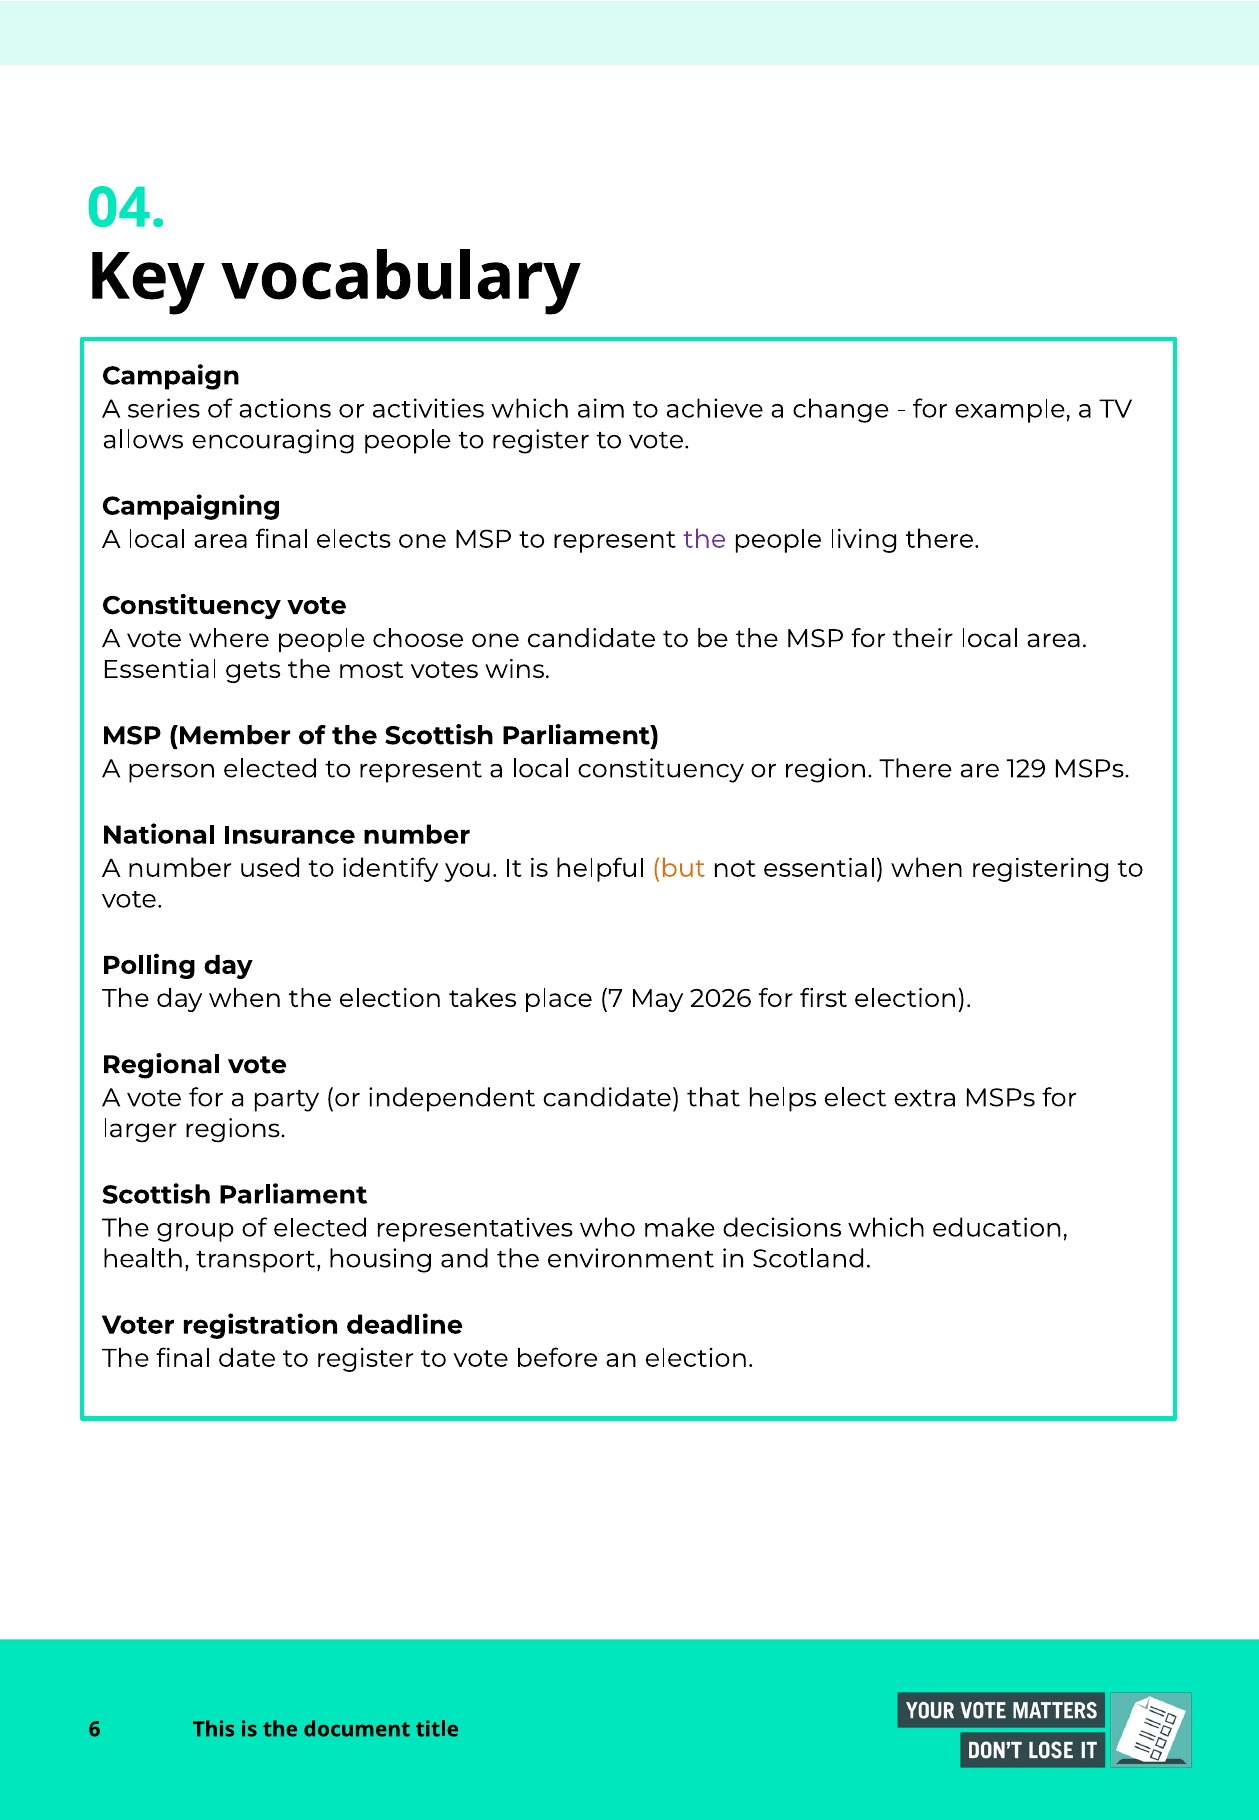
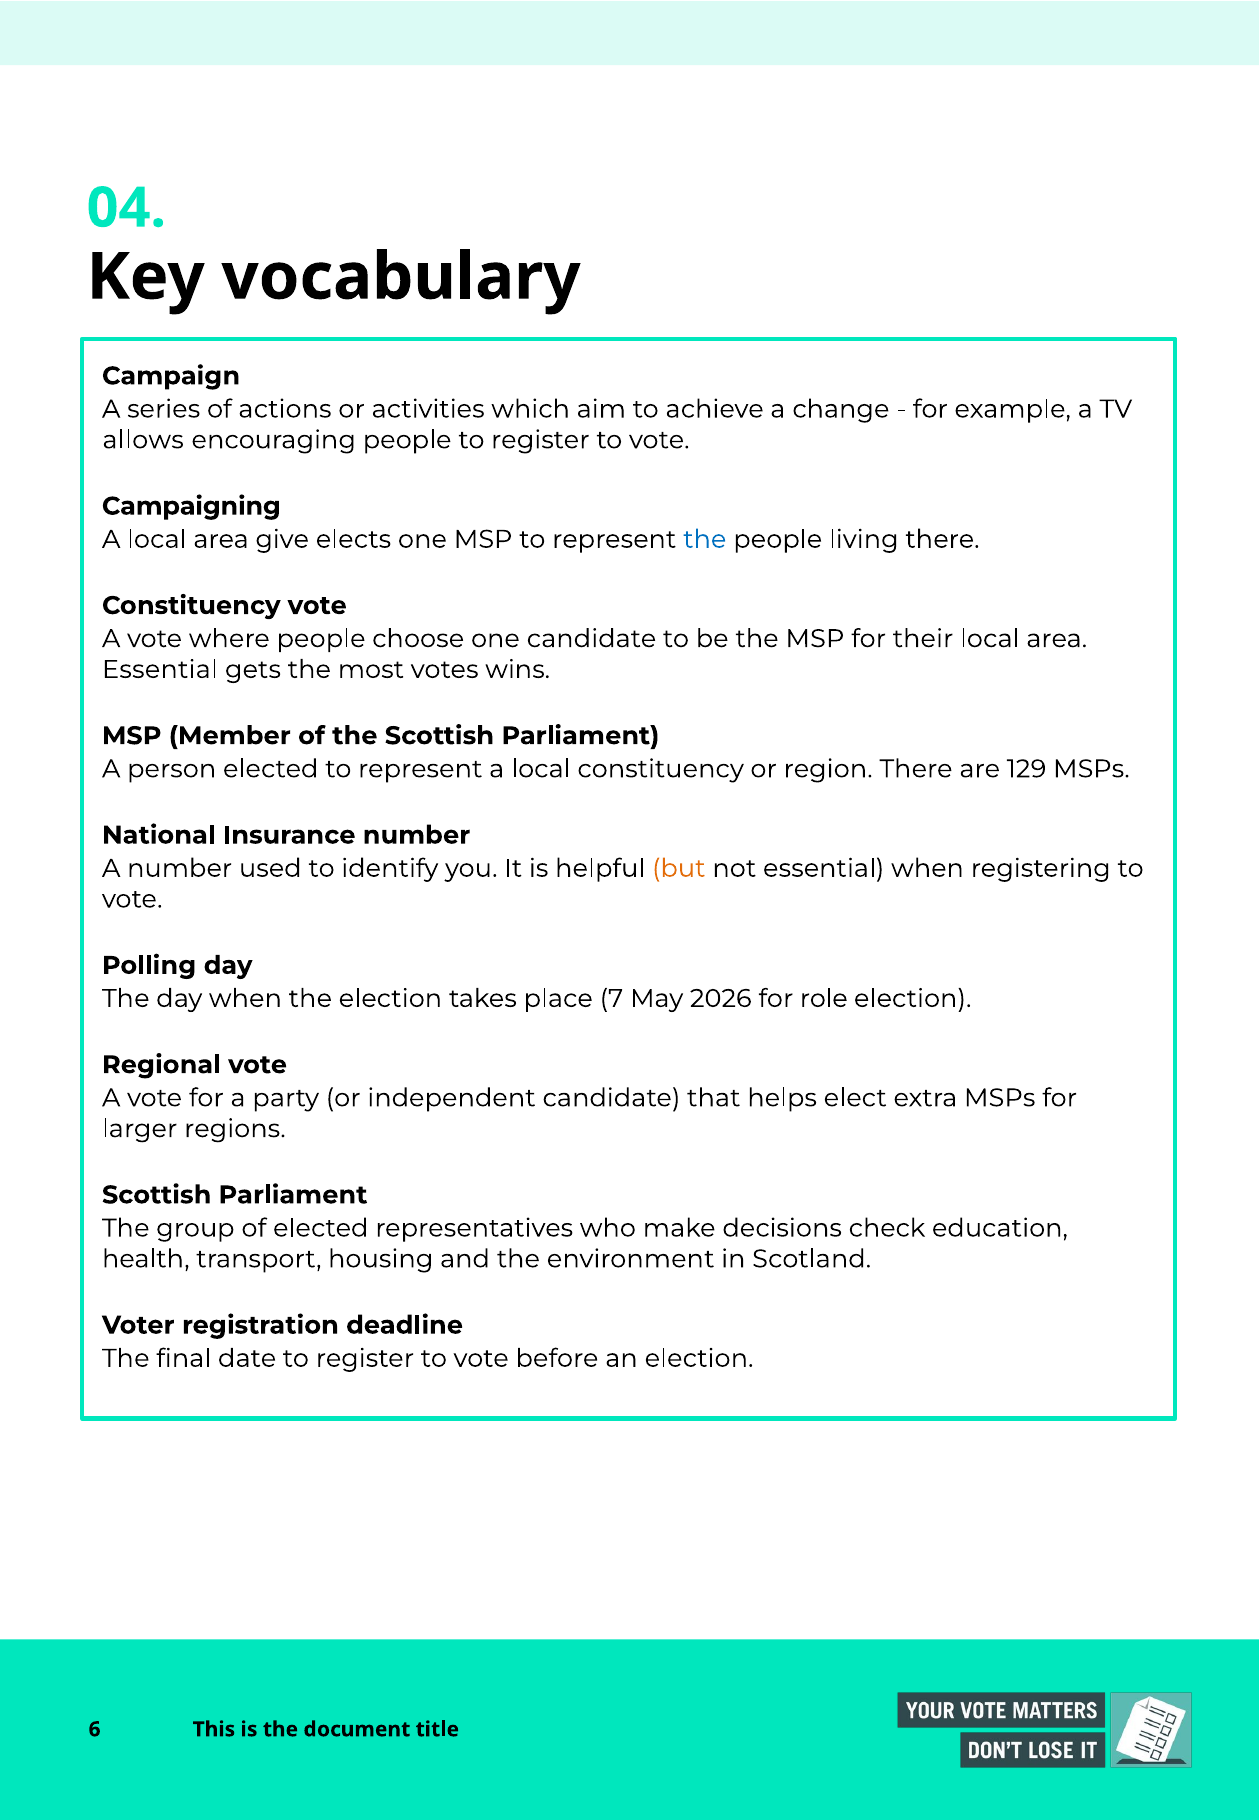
area final: final -> give (282, 539)
the colour: purple -> blue (705, 539)
first: first -> role (824, 998)
decisions which: which -> check (887, 1227)
